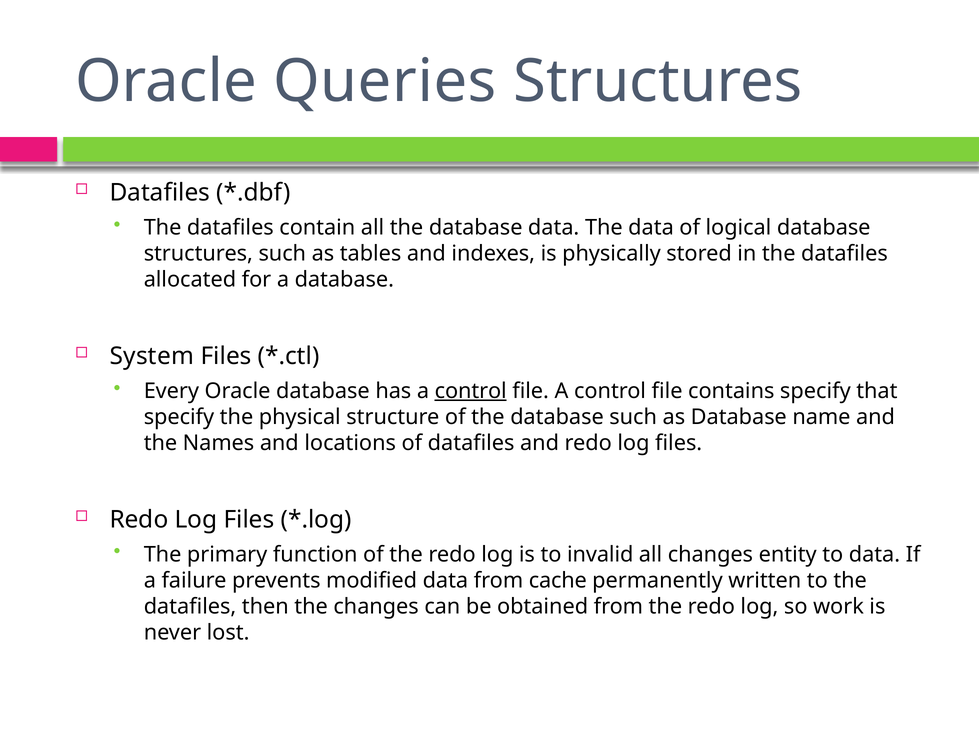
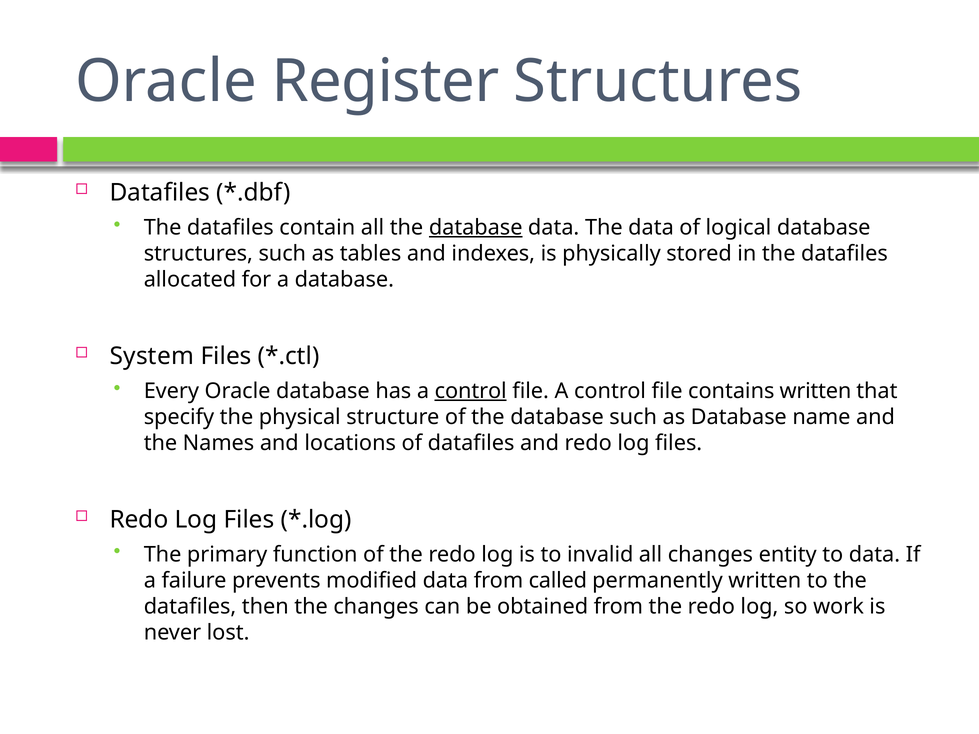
Queries: Queries -> Register (385, 82)
database underline: none -> present (476, 228)
contains specify: specify -> written (815, 391)
cache: cache -> called (558, 581)
